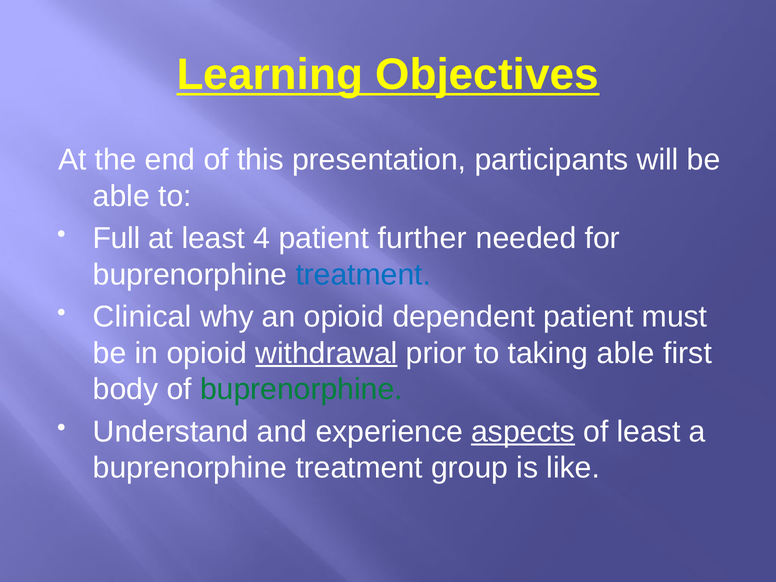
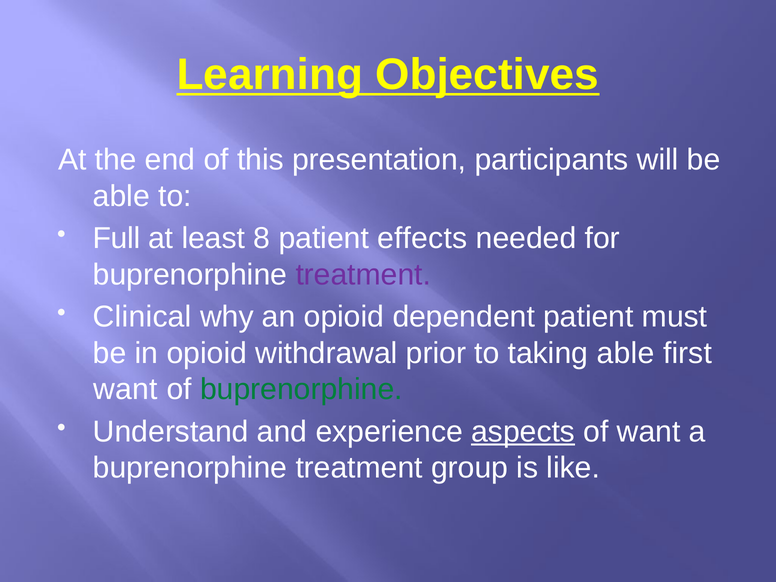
4: 4 -> 8 (262, 238)
further: further -> effects (422, 238)
treatment colour: blue -> purple (363, 275)
withdrawal underline: present -> none (326, 353)
body: body -> want (125, 389)
of least: least -> want (649, 432)
